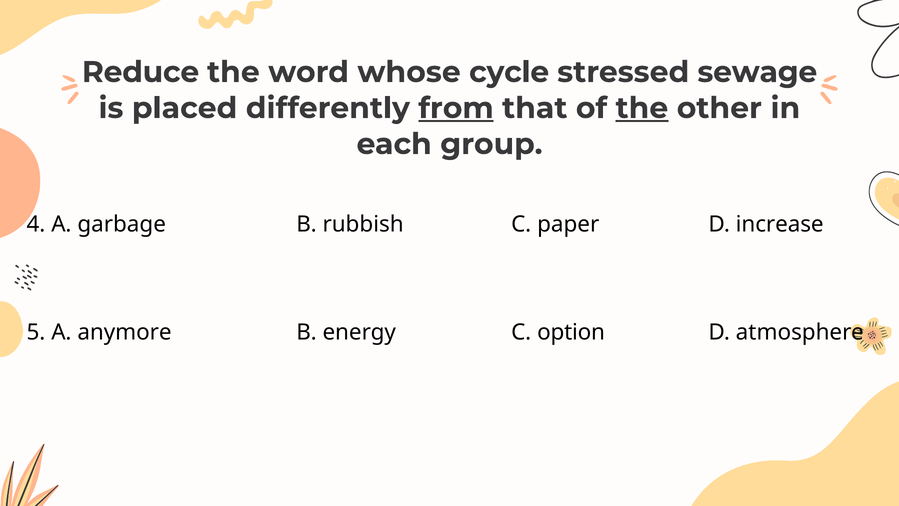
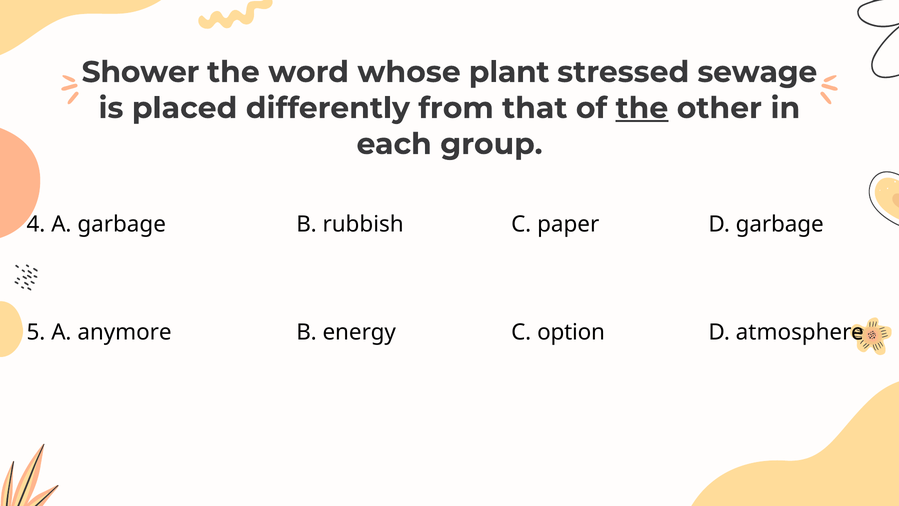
Reduce: Reduce -> Shower (141, 72)
cycle: cycle -> plant (509, 72)
from underline: present -> none (456, 108)
D increase: increase -> garbage (780, 224)
